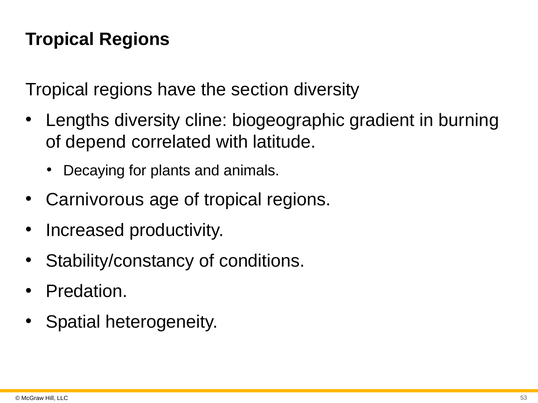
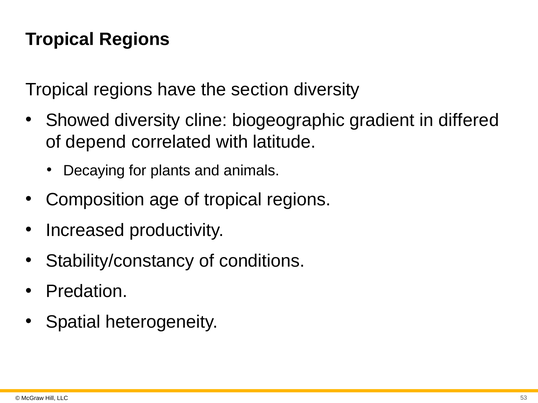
Lengths: Lengths -> Showed (78, 120)
burning: burning -> differed (469, 120)
Carnivorous: Carnivorous -> Composition (95, 200)
